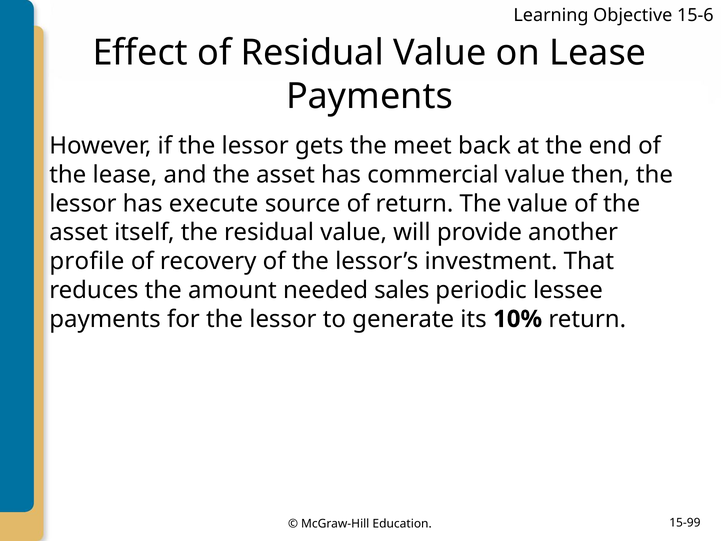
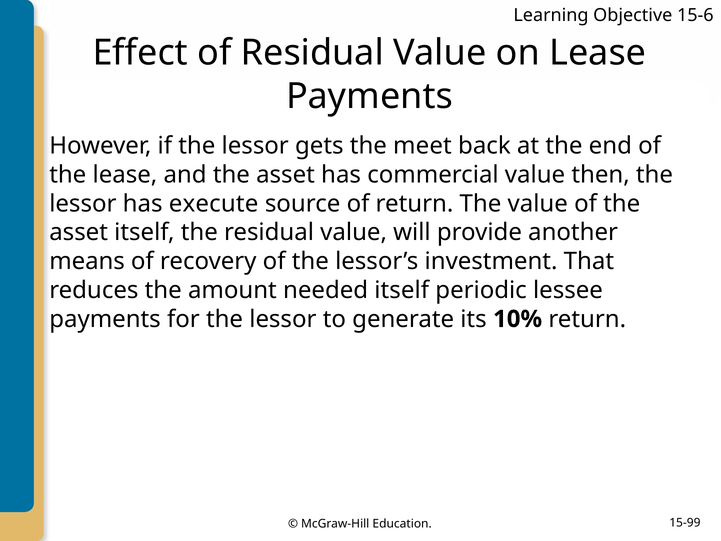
profile: profile -> means (87, 261)
needed sales: sales -> itself (402, 290)
